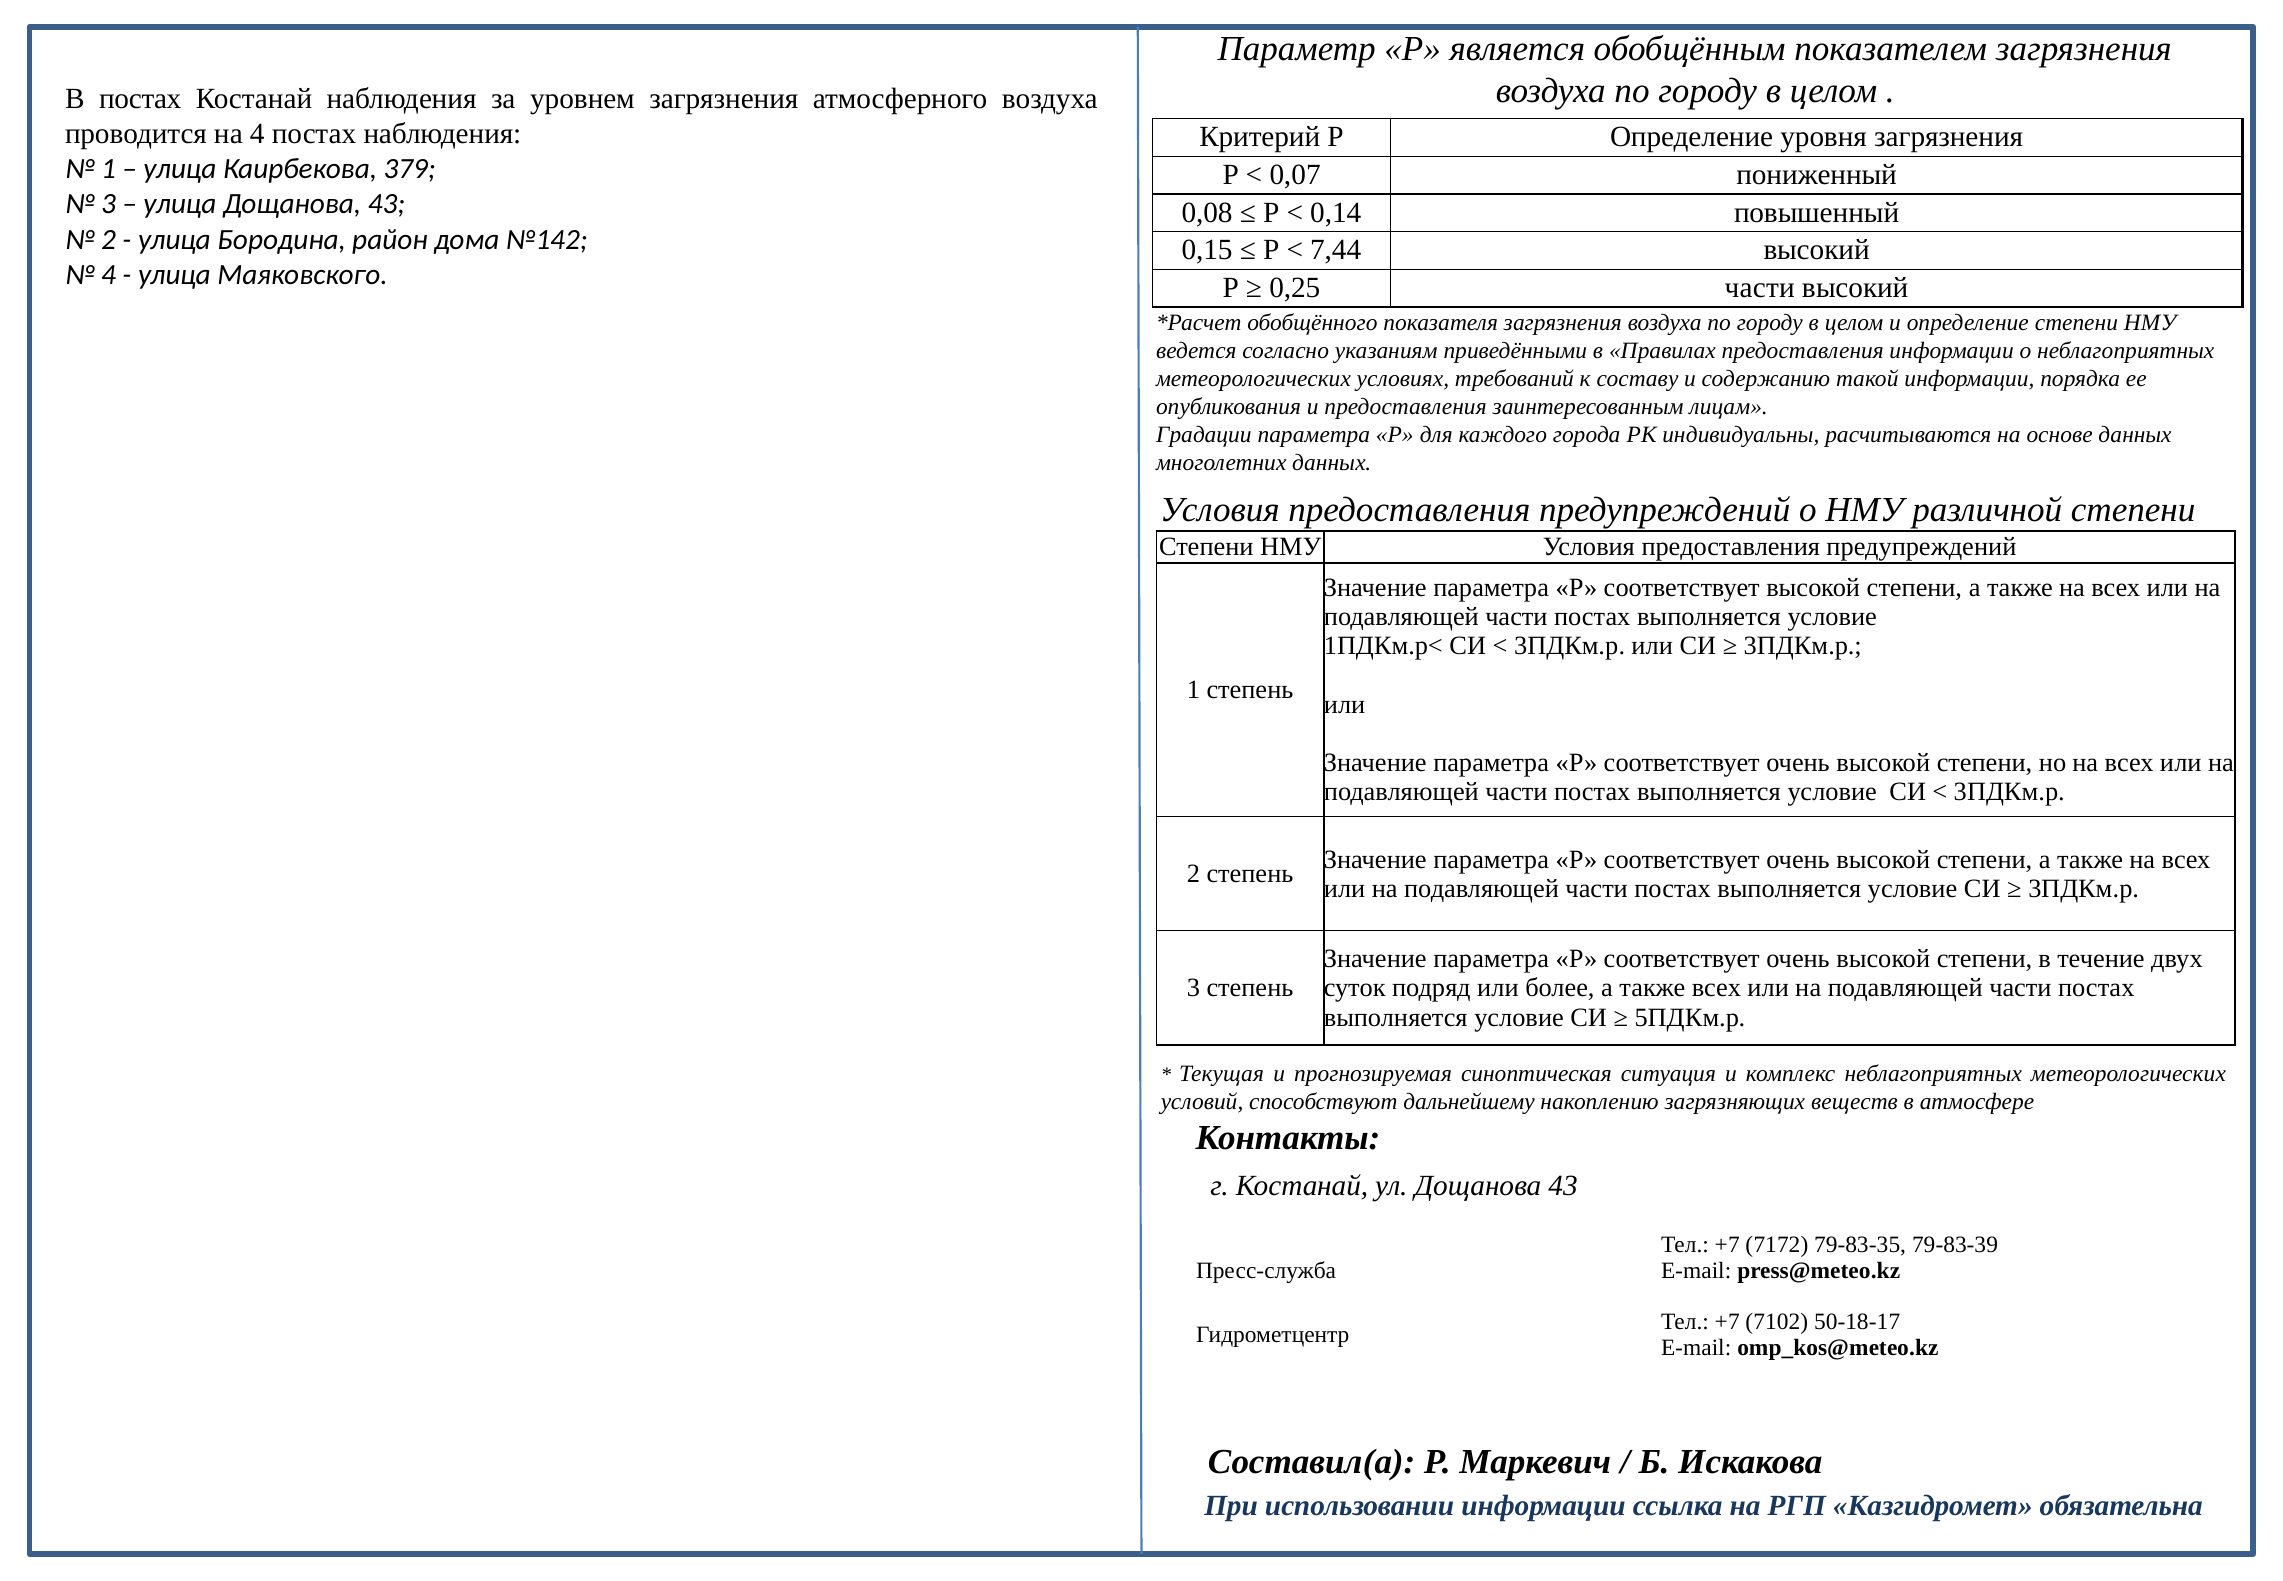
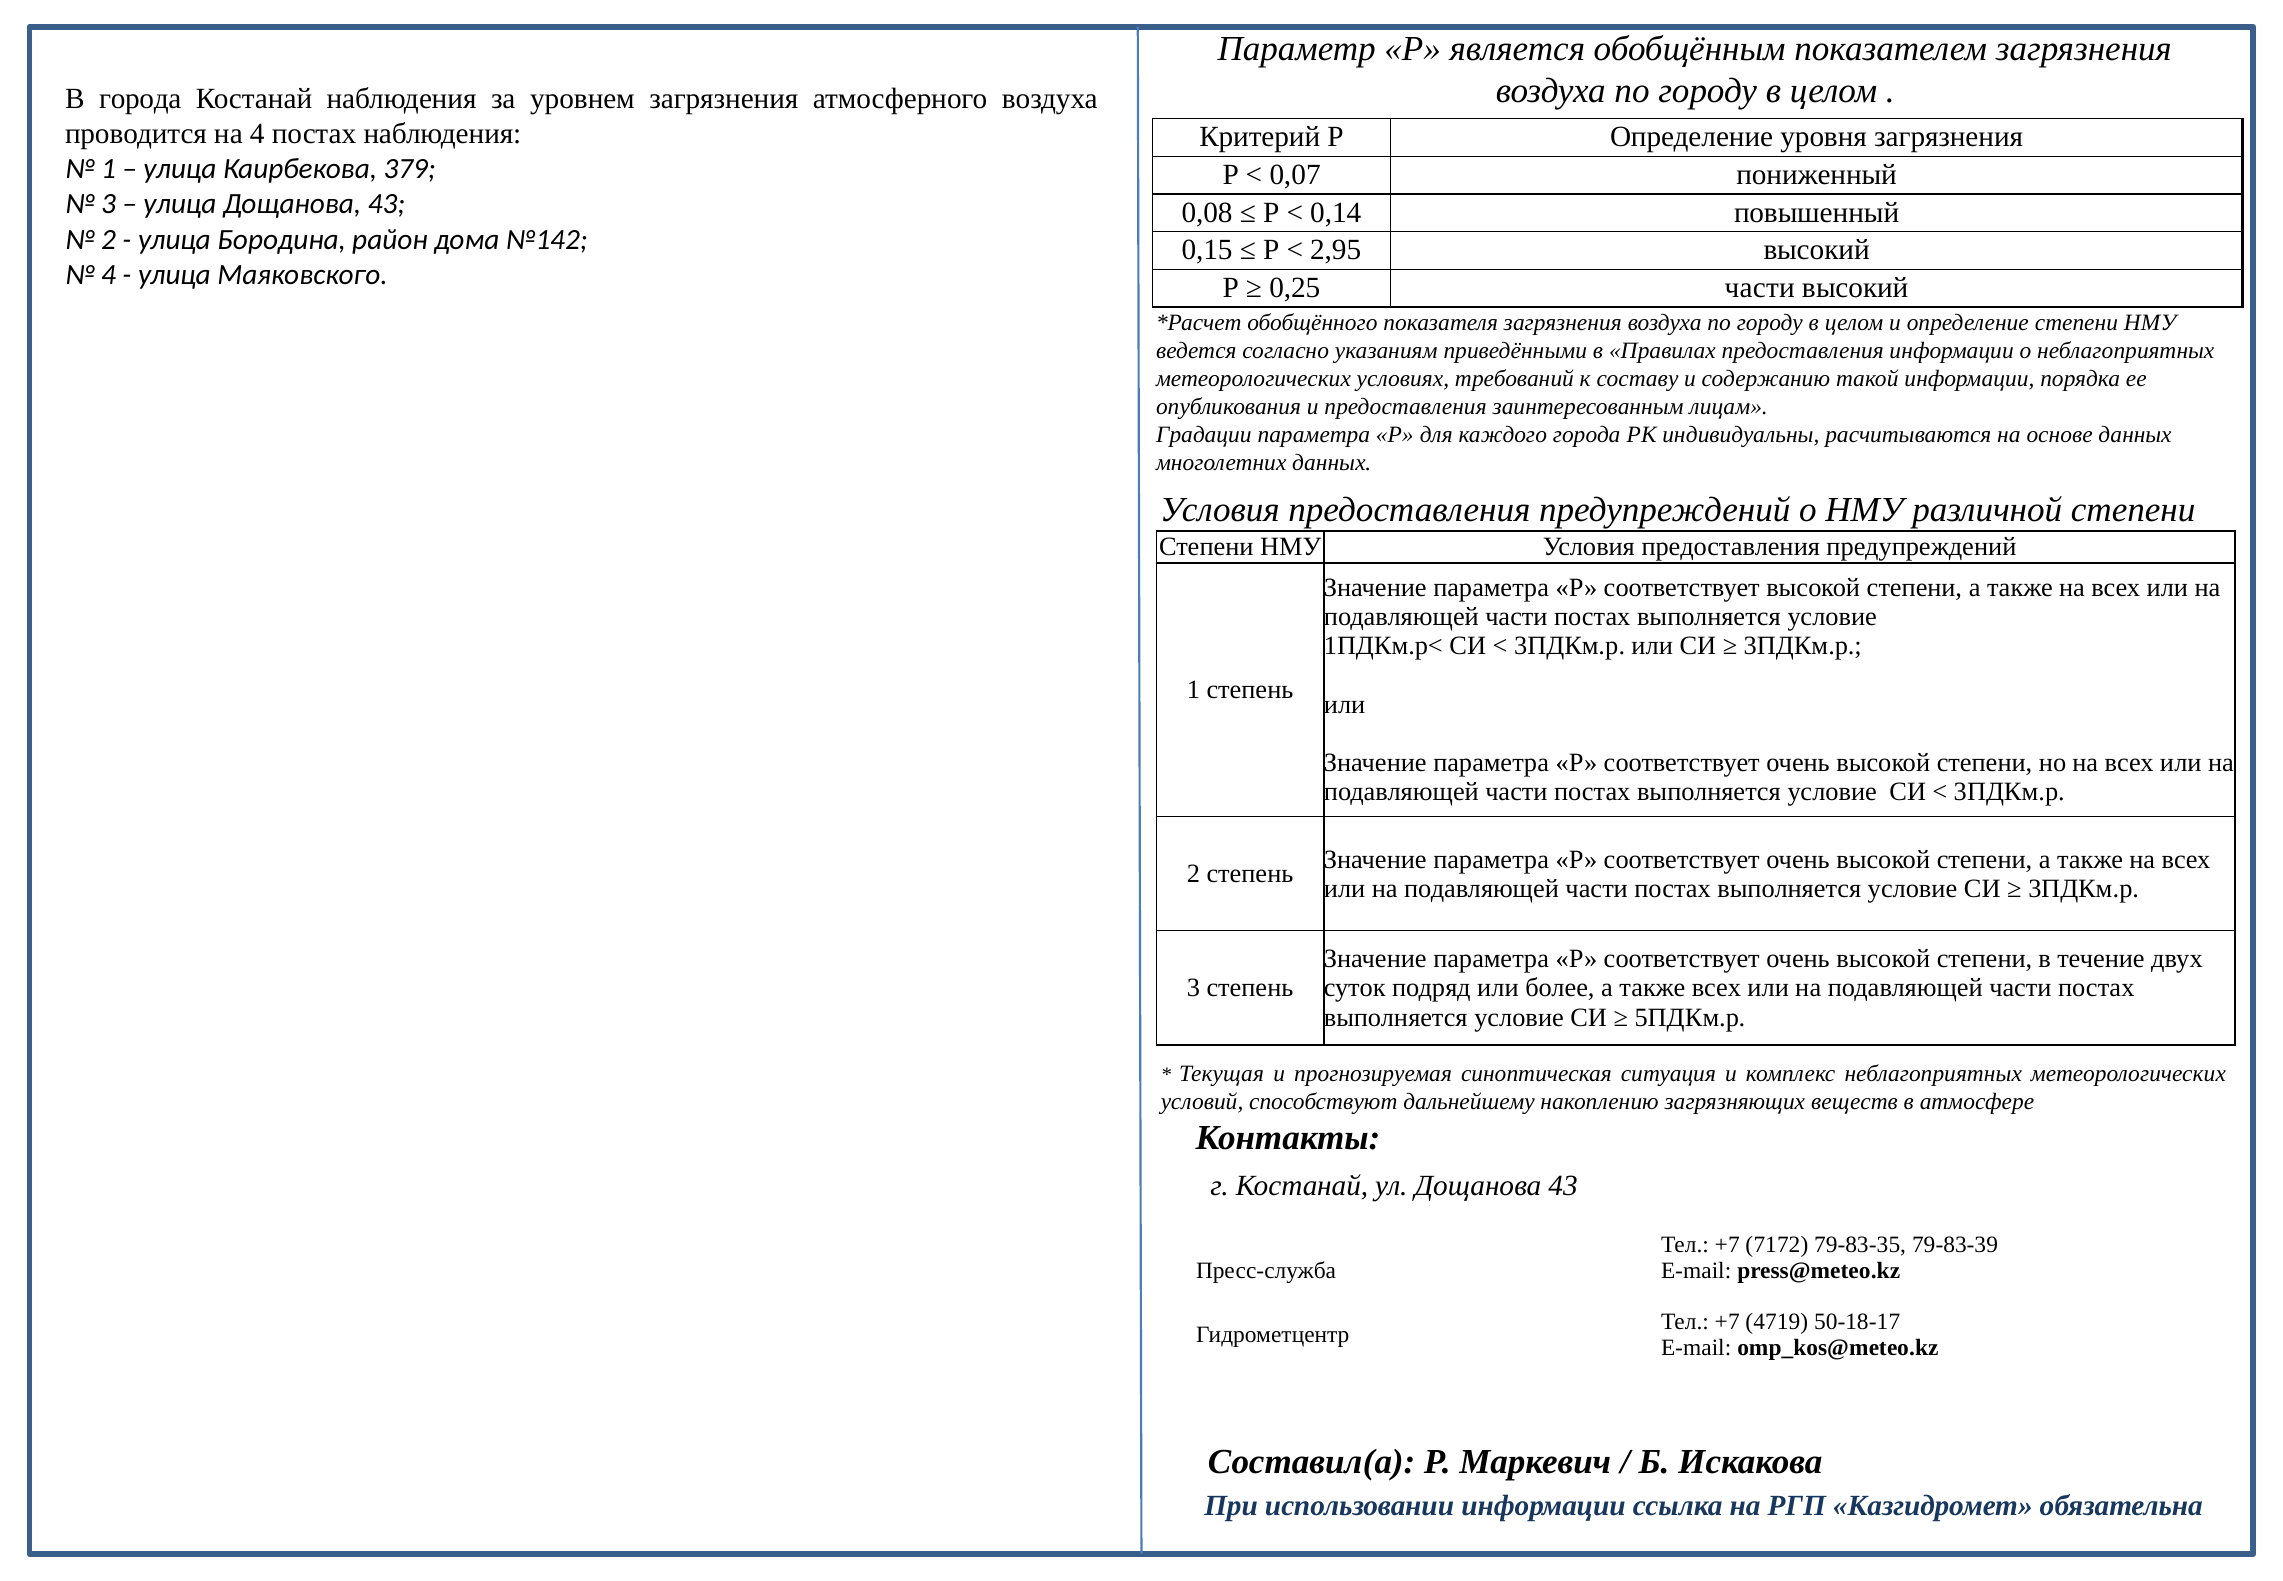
В постах: постах -> города (140, 99)
7,44: 7,44 -> 2,95 (1336, 250)
7102: 7102 -> 4719 (1777, 1322)
